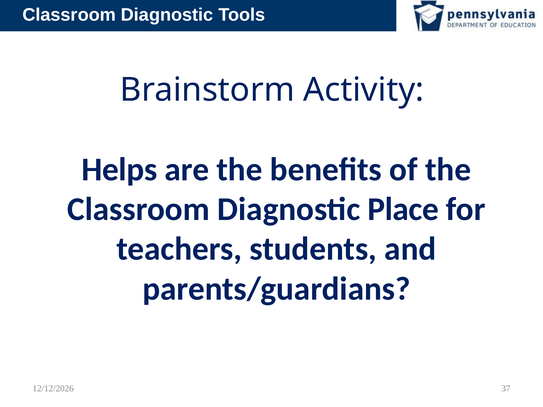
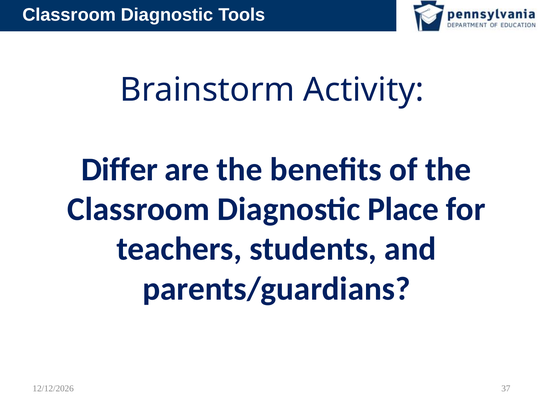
Helps: Helps -> Differ (119, 170)
